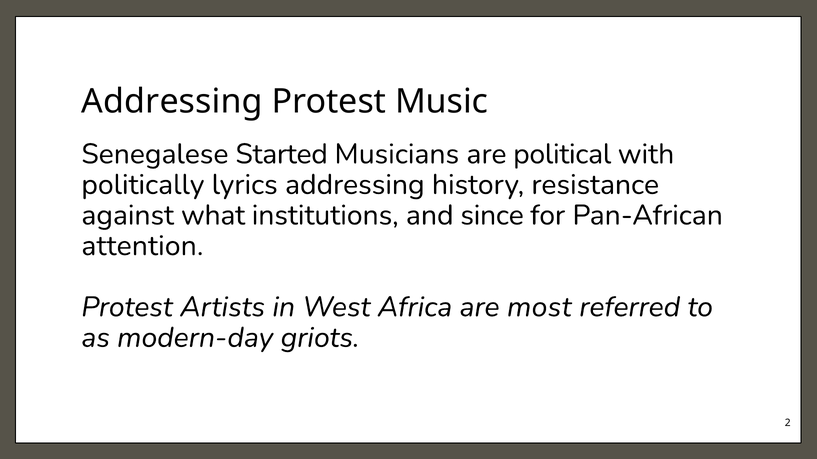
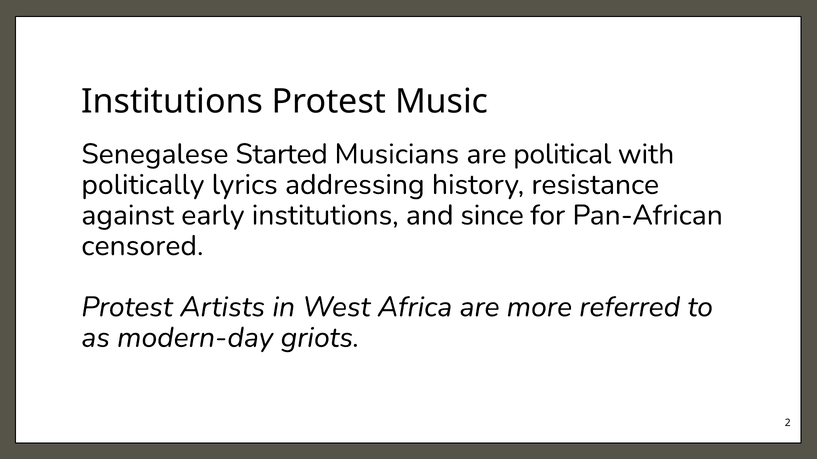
Addressing: Addressing -> Institutions (172, 102)
what: what -> early (213, 215)
attention: attention -> censored (142, 246)
most: most -> more (539, 307)
